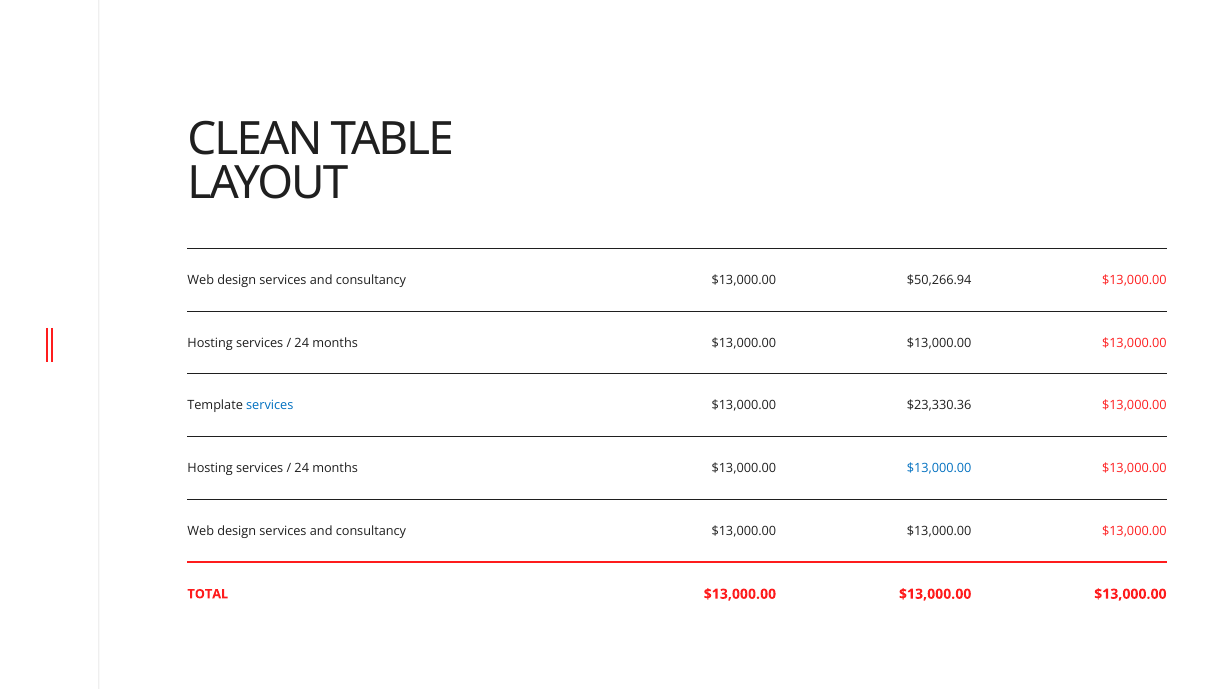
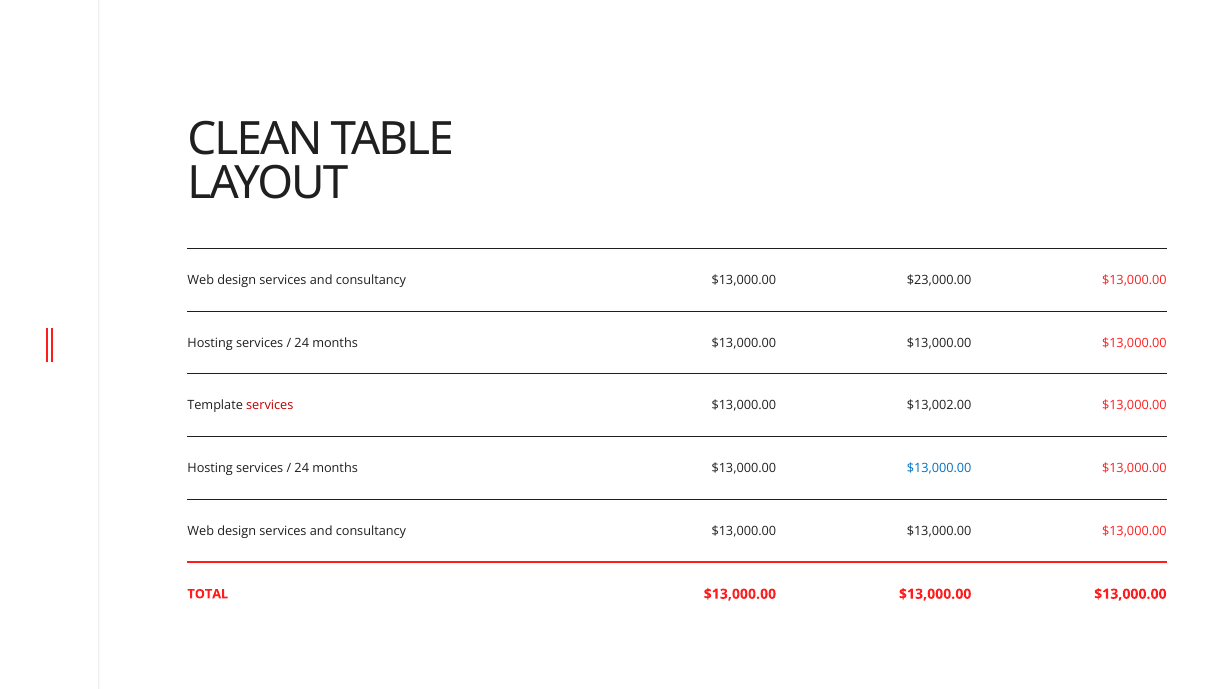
$50,266.94: $50,266.94 -> $23,000.00 (939, 280)
services colour: blue -> red (270, 405)
$23,330.36: $23,330.36 -> $13,002.00 (939, 405)
